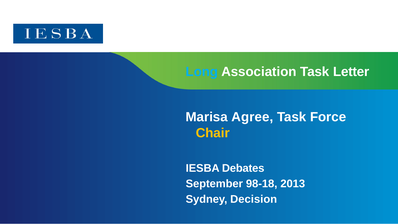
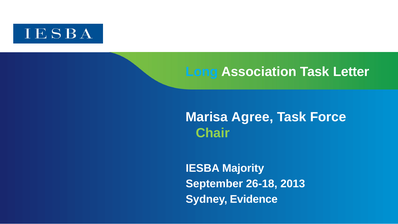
Chair colour: yellow -> light green (213, 133)
Debates: Debates -> Majority (243, 168)
98-18: 98-18 -> 26-18 (262, 184)
Decision: Decision -> Evidence (254, 199)
